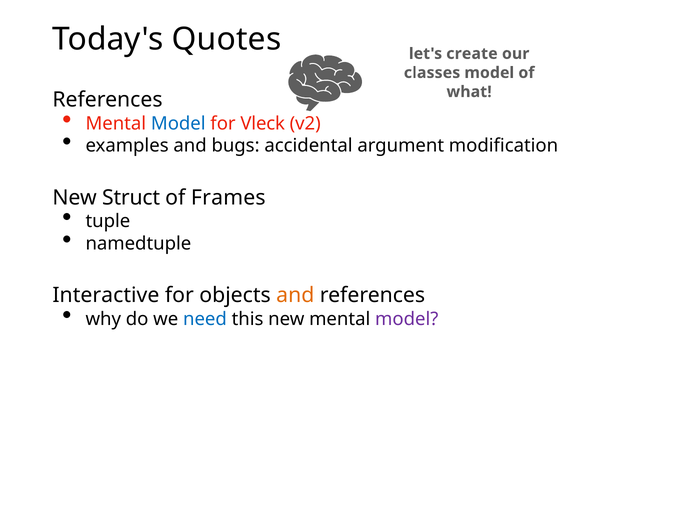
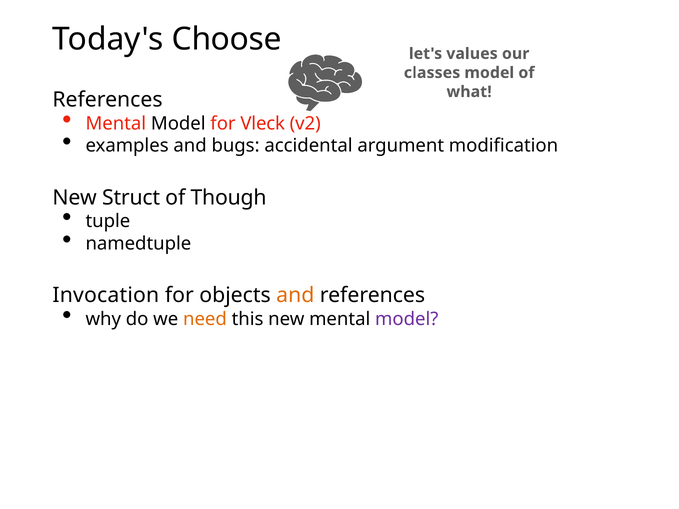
Quotes: Quotes -> Choose (227, 39)
create: create -> values (472, 54)
Model colour: blue -> black (178, 123)
Frames: Frames -> Though (229, 198)
Interactive: Interactive -> Invocation (106, 296)
need colour: blue -> orange (205, 319)
